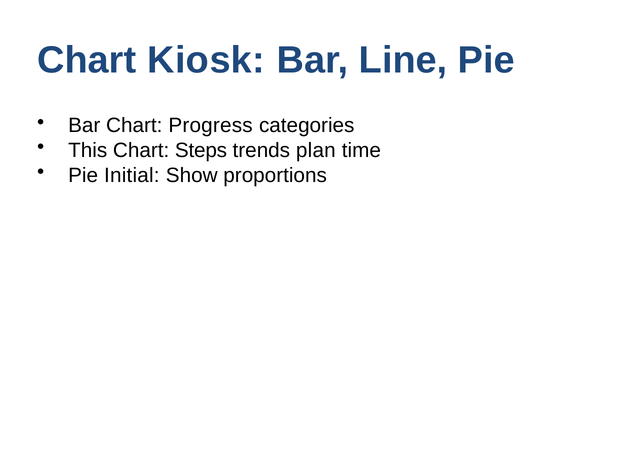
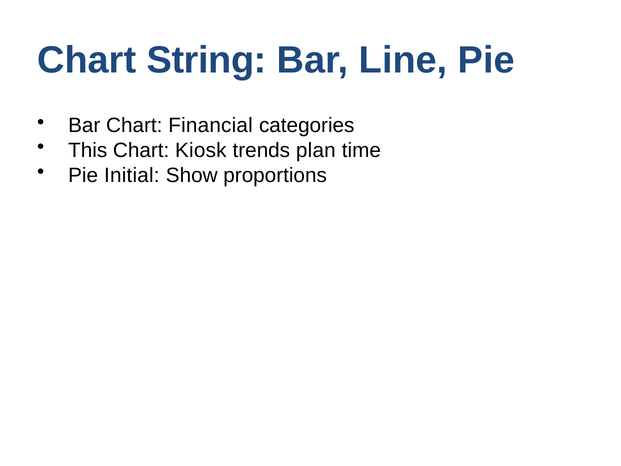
Kiosk: Kiosk -> String (207, 60)
Progress: Progress -> Financial (211, 126)
Steps: Steps -> Kiosk (201, 150)
